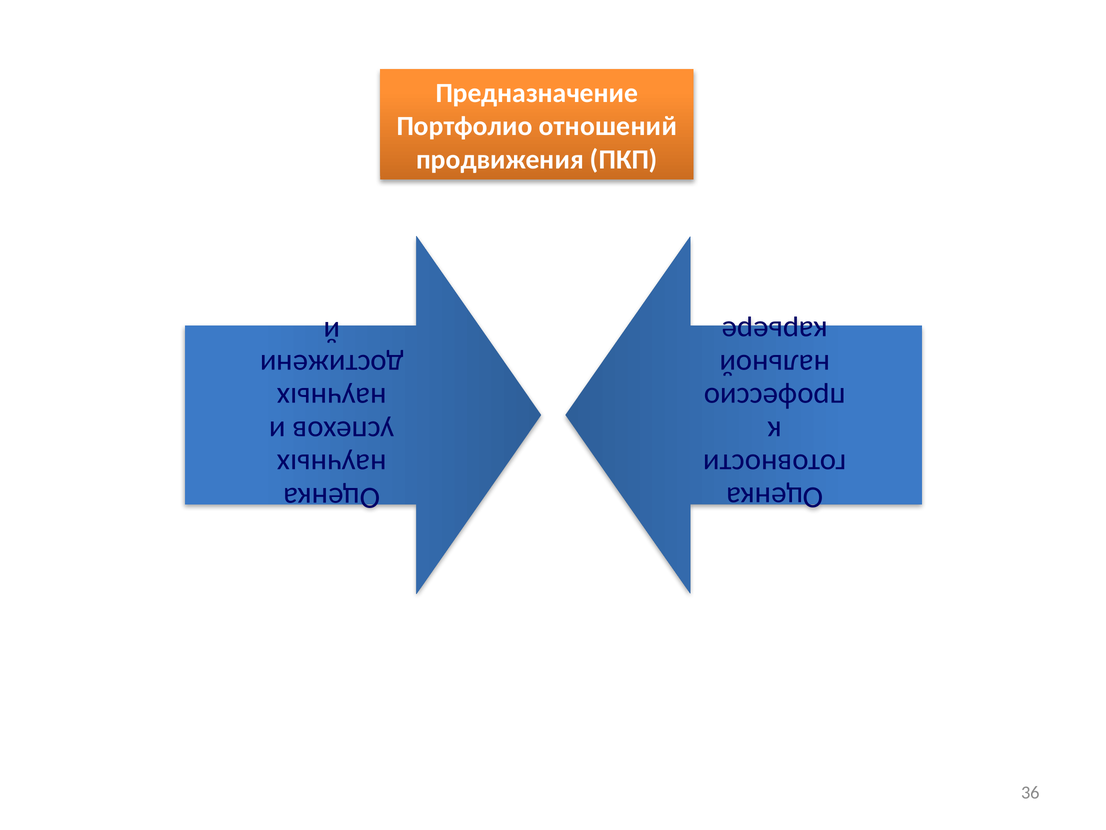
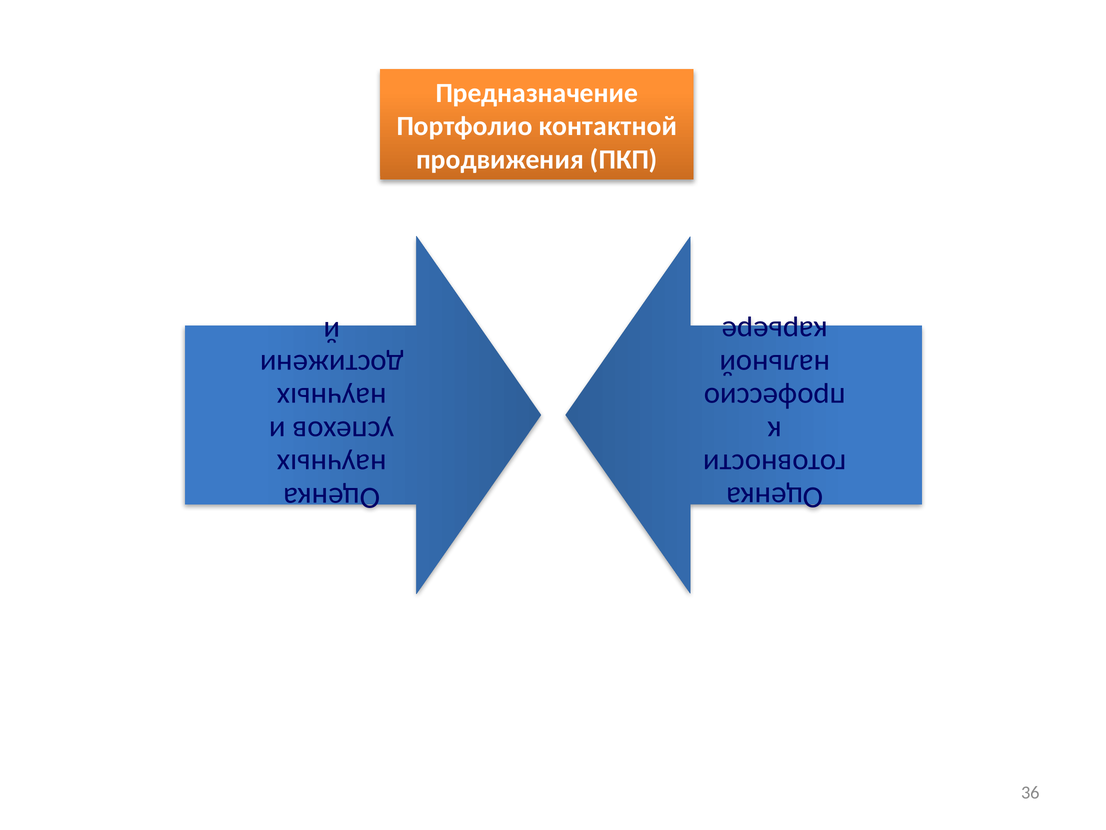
отношений: отношений -> контактной (608, 126)
